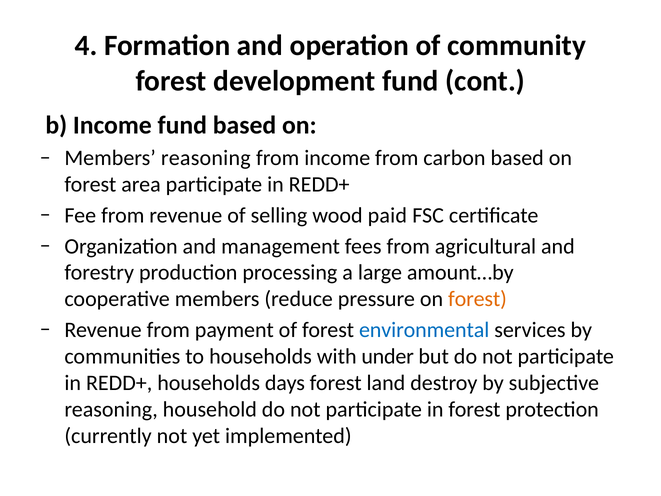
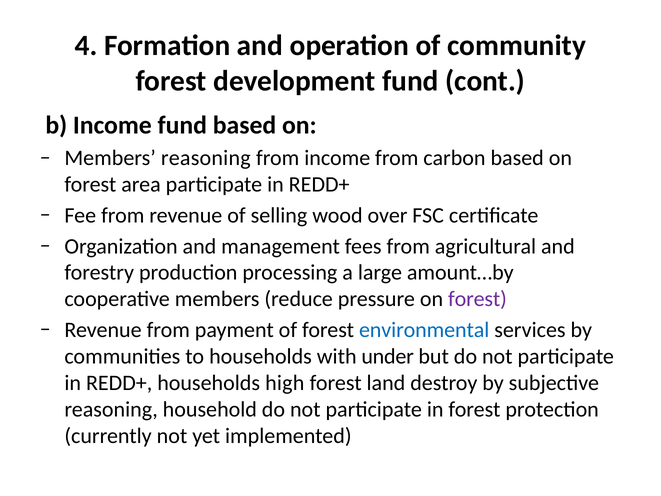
paid: paid -> over (388, 215)
forest colour: orange -> purple (477, 299)
days: days -> high (285, 383)
